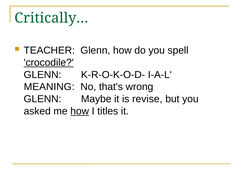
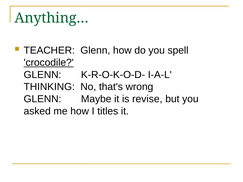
Critically…: Critically… -> Anything… (52, 18)
MEANING: MEANING -> THINKING (49, 87)
how underline: present -> none (80, 111)
